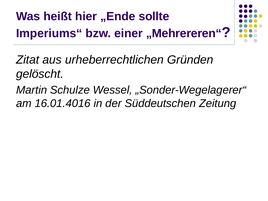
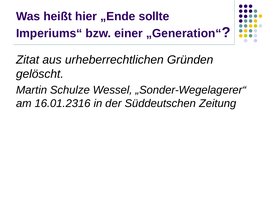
„Mehrereren“: „Mehrereren“ -> „Generation“ (184, 33)
16.01.4016: 16.01.4016 -> 16.01.2316 (63, 103)
